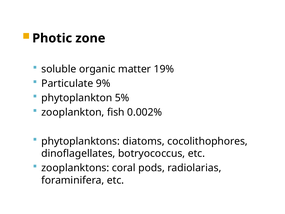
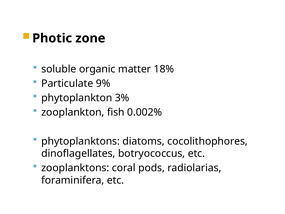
19%: 19% -> 18% (164, 69)
5%: 5% -> 3% (122, 98)
